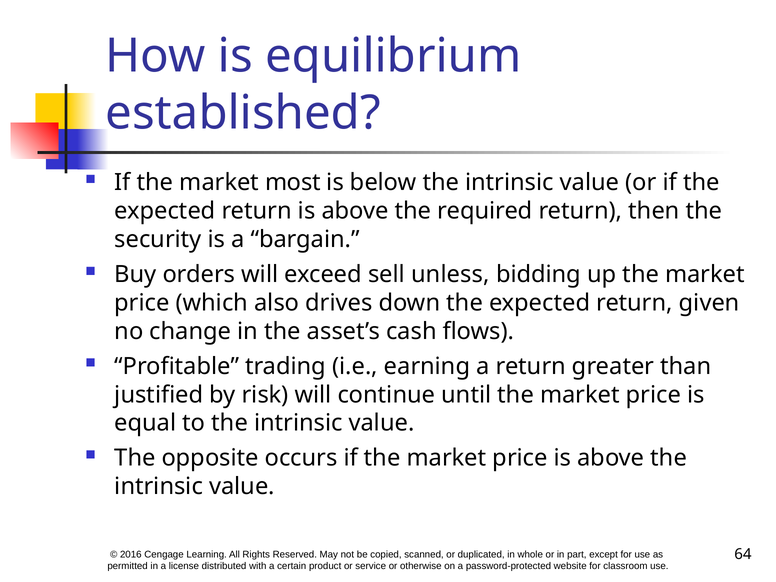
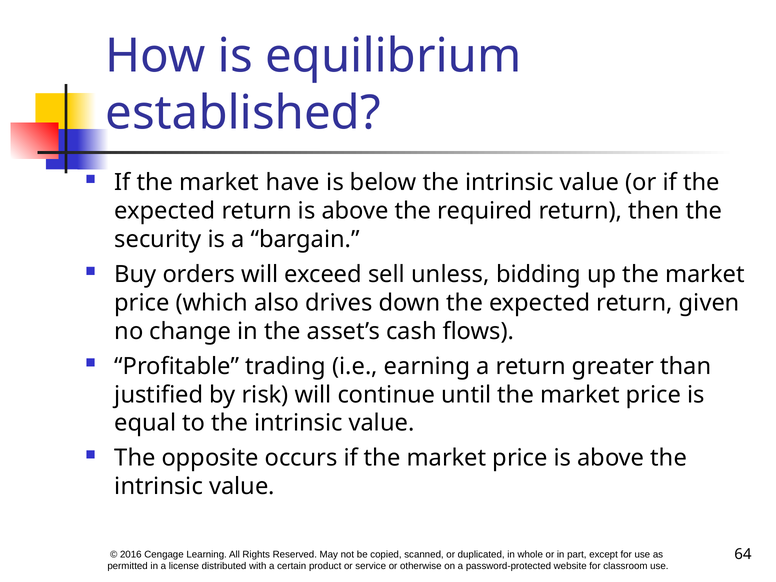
most: most -> have (293, 183)
